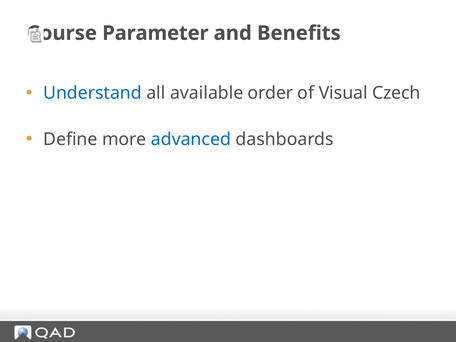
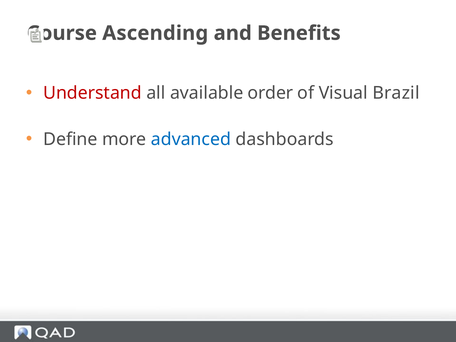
Parameter: Parameter -> Ascending (155, 33)
Understand colour: blue -> red (92, 93)
Czech: Czech -> Brazil (396, 93)
